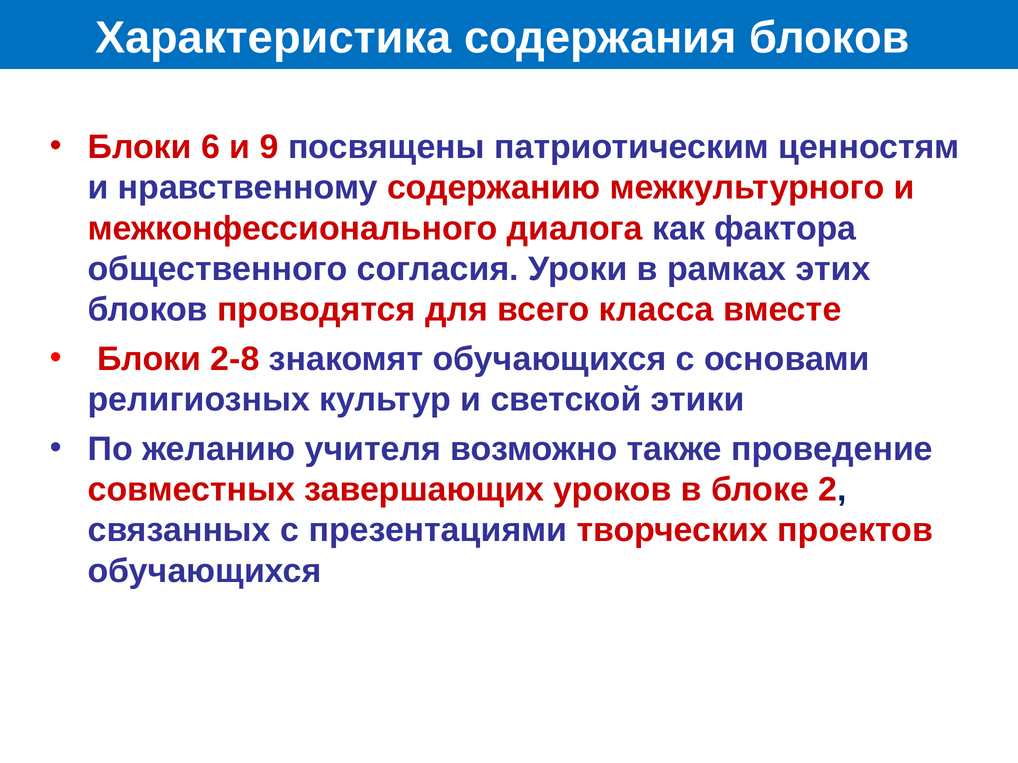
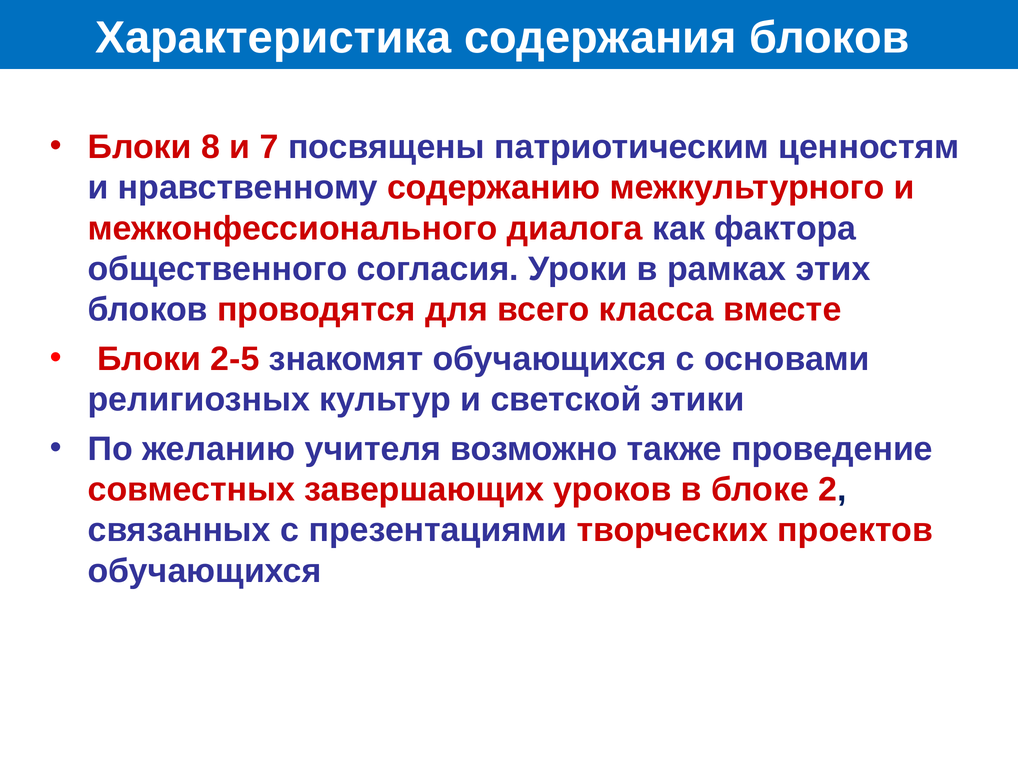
6: 6 -> 8 (211, 147)
9: 9 -> 7 (269, 147)
2-8: 2-8 -> 2-5 (235, 359)
